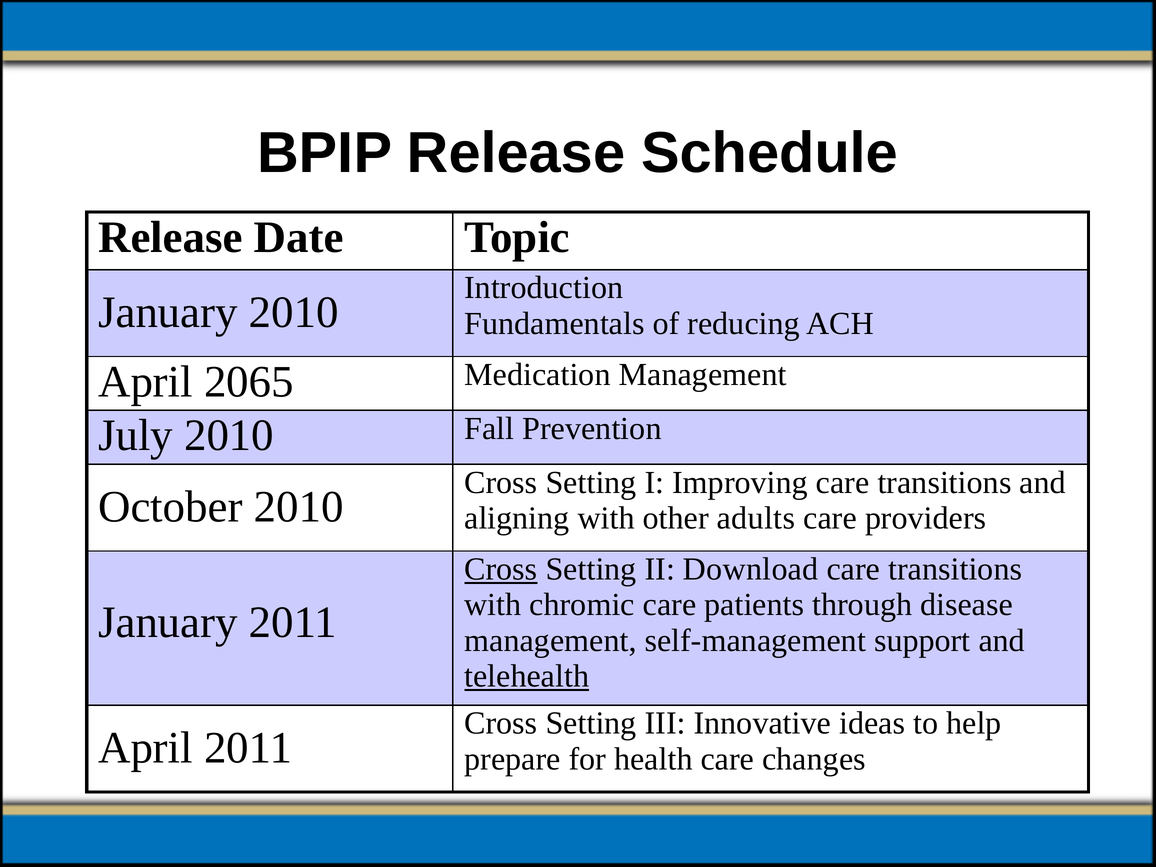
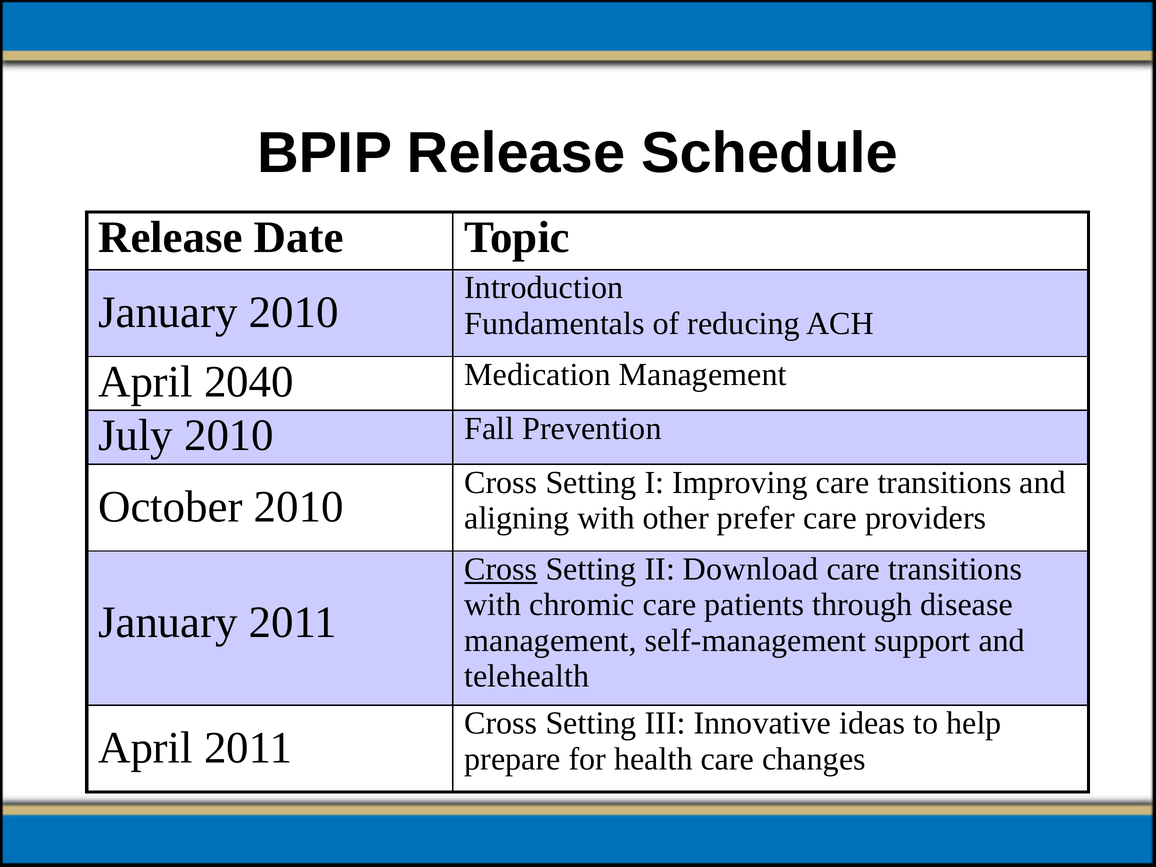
2065: 2065 -> 2040 (249, 382)
adults: adults -> prefer (756, 518)
telehealth underline: present -> none (527, 676)
